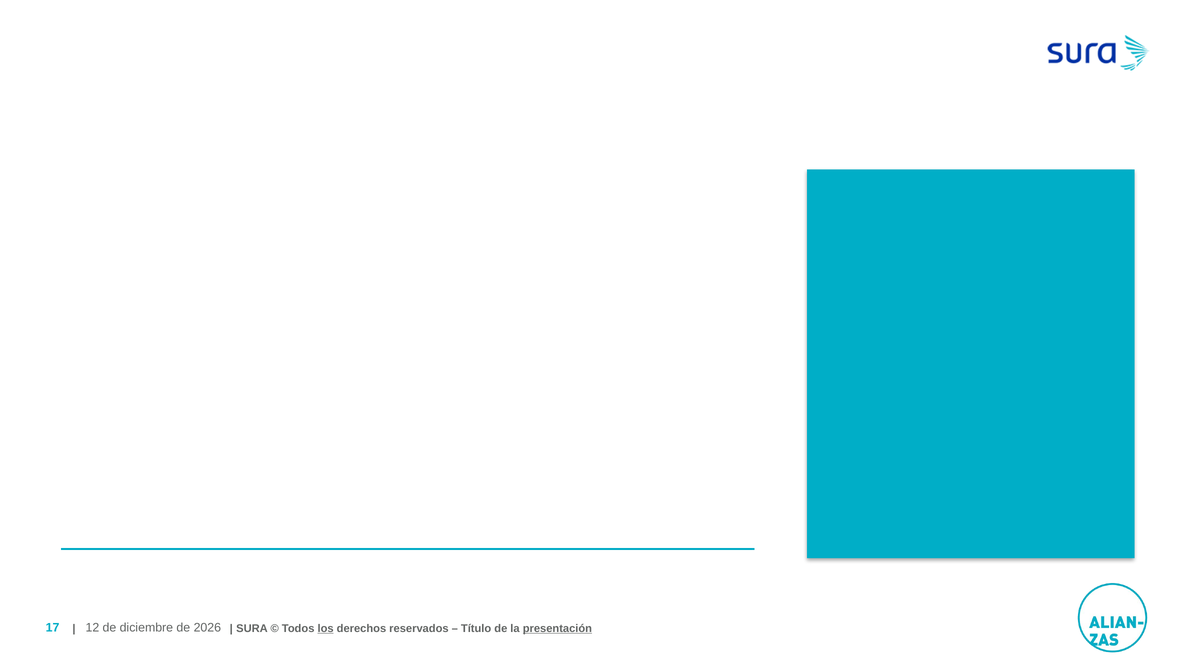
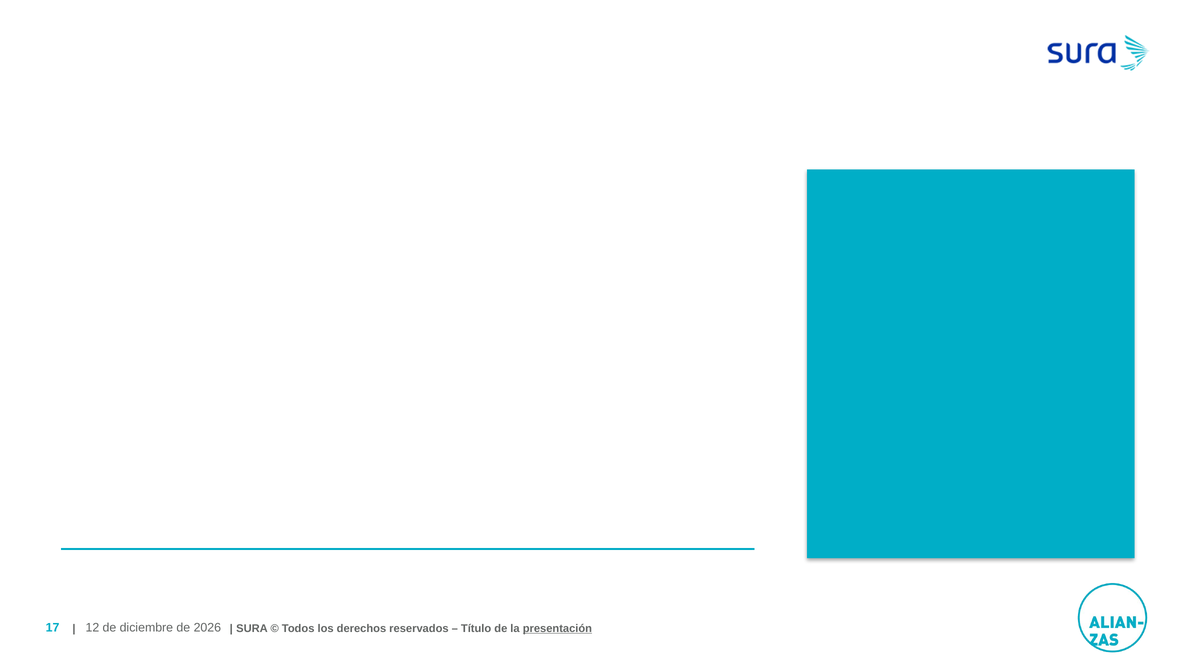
los underline: present -> none (326, 629)
